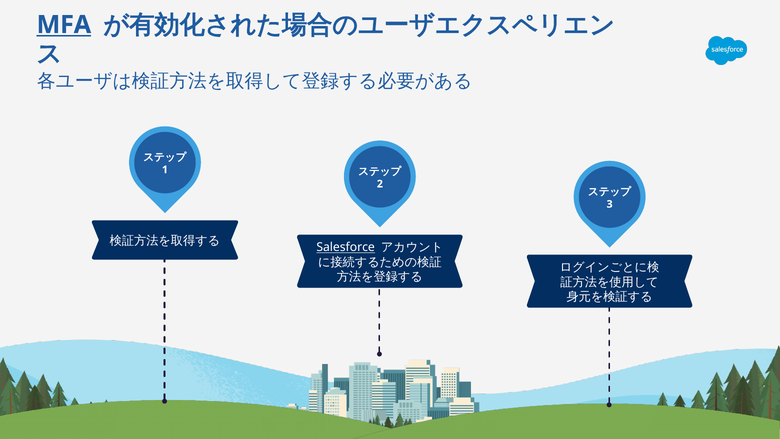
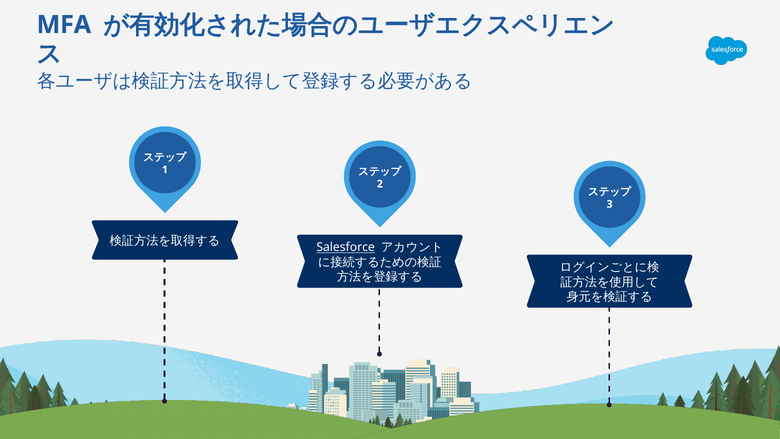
MFA underline: present -> none (64, 25)
